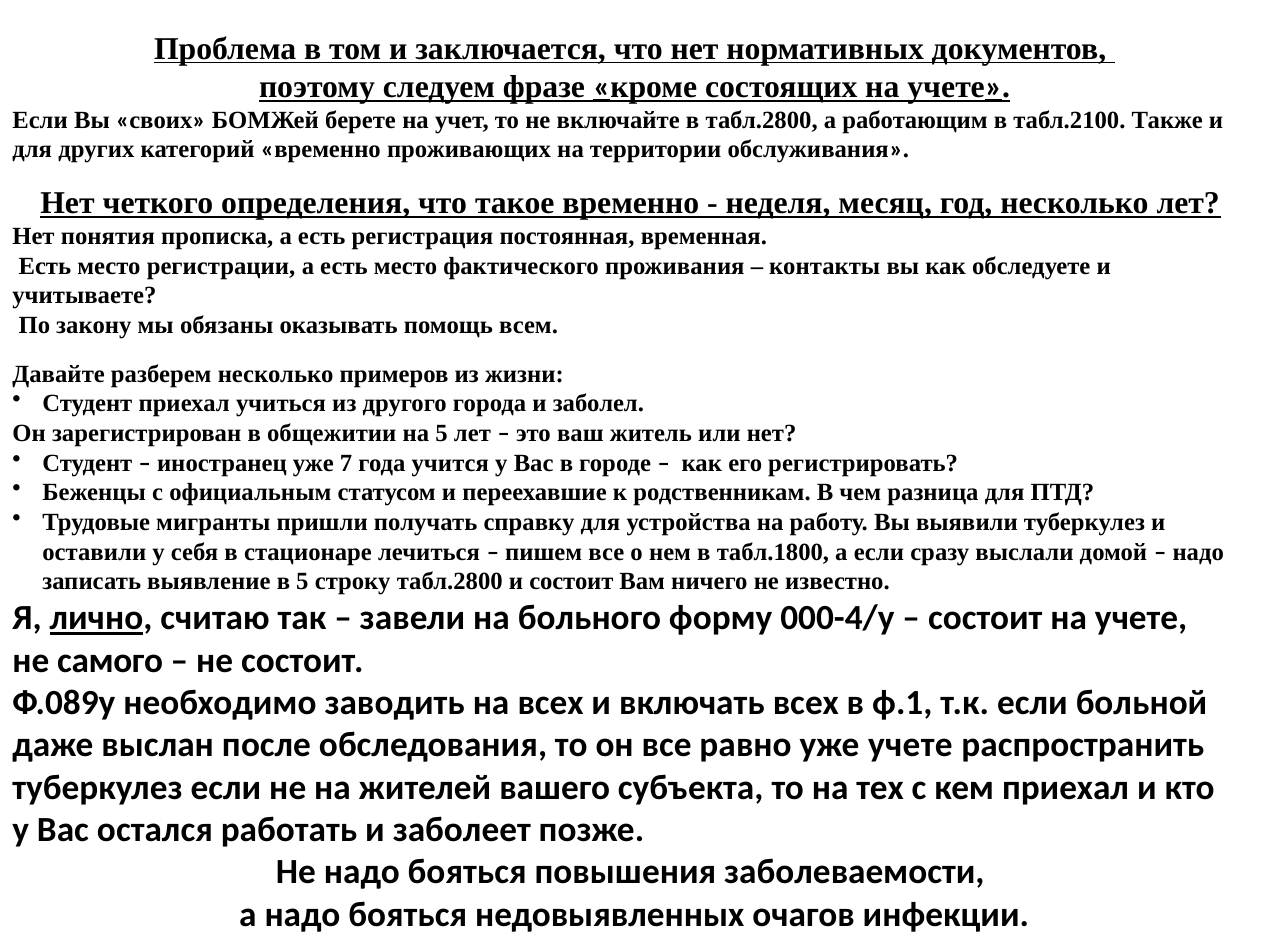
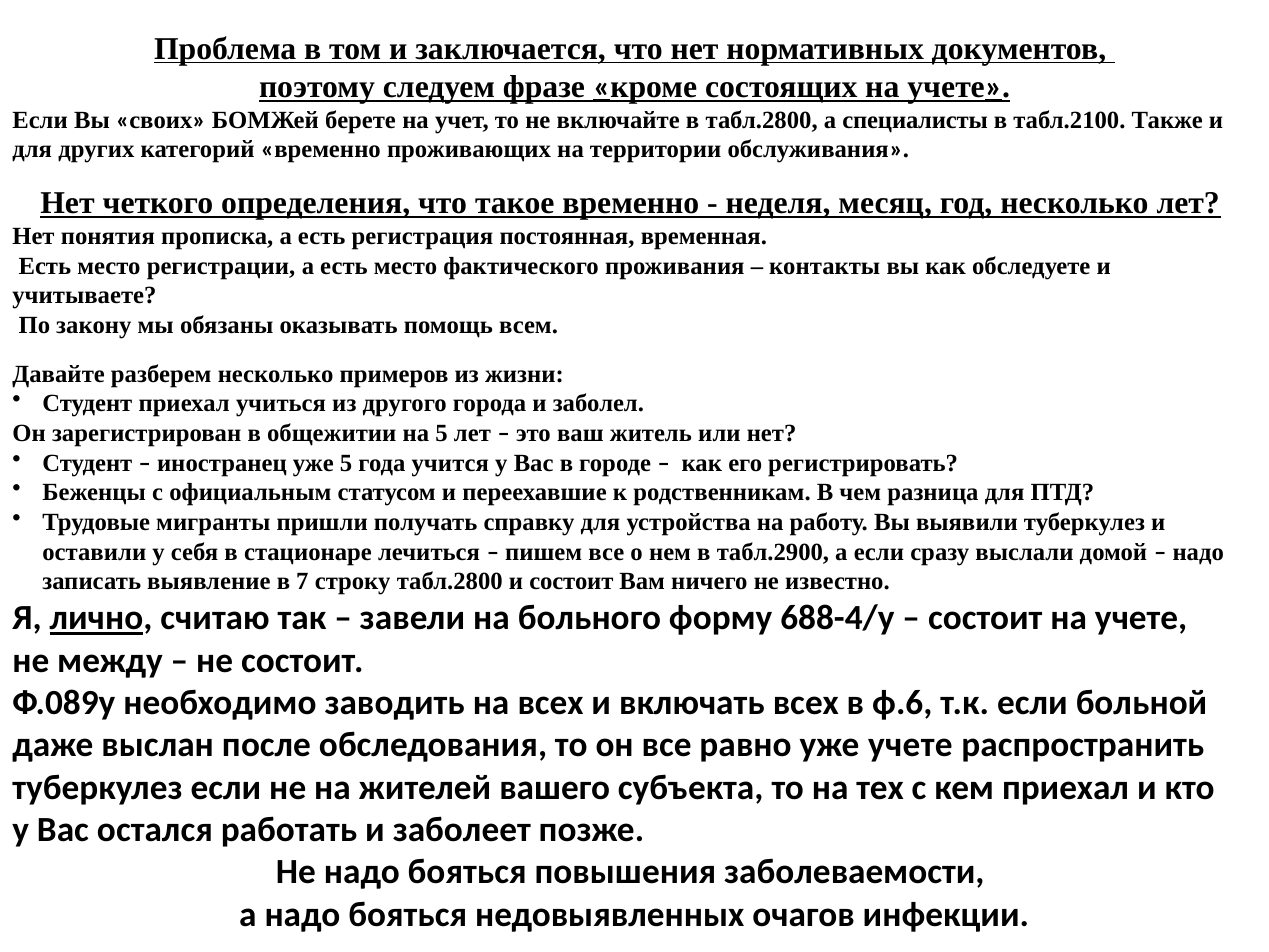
работающим: работающим -> специалисты (915, 120)
уже 7: 7 -> 5 (346, 463)
табл.1800: табл.1800 -> табл.2900 (773, 552)
в 5: 5 -> 7 (302, 581)
000-4/у: 000-4/у -> 688-4/у (837, 618)
самого: самого -> между (110, 660)
ф.1: ф.1 -> ф.6 (902, 703)
